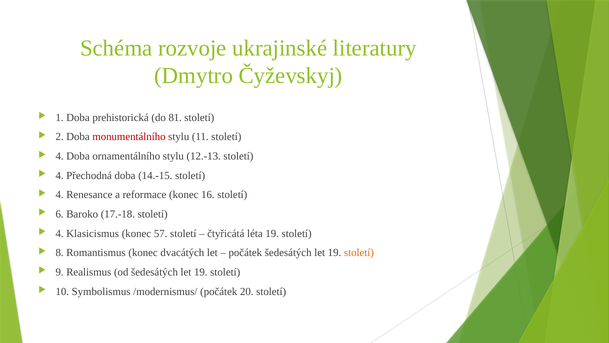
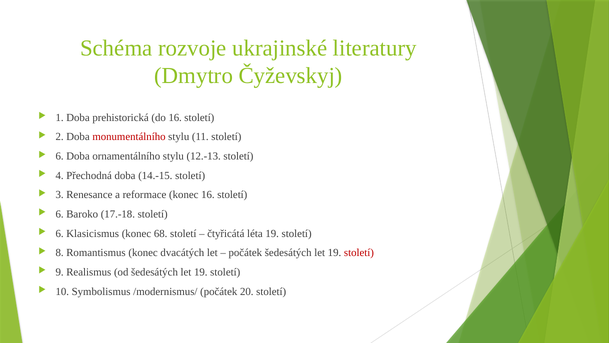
do 81: 81 -> 16 (175, 117)
4: 4 -> 6 (60, 156)
4: 4 -> 3 (60, 195)
4: 4 -> 6 (60, 233)
57: 57 -> 68 (161, 233)
století colour: orange -> red (359, 253)
